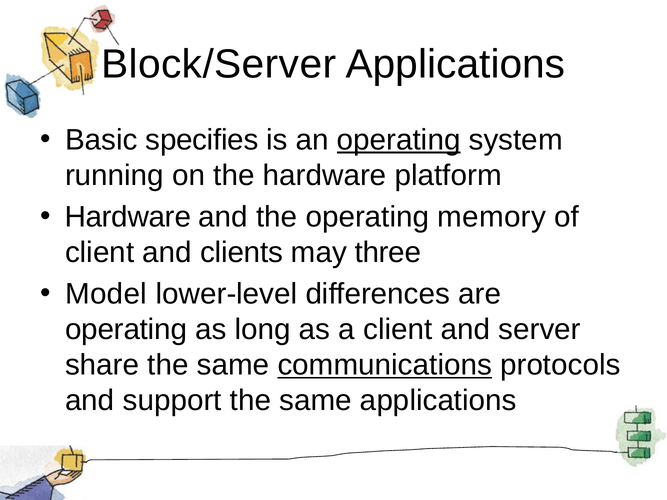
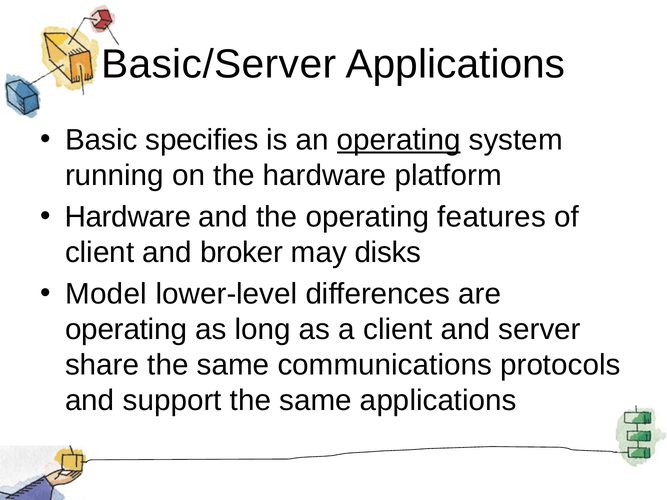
Block/Server: Block/Server -> Basic/Server (219, 65)
memory: memory -> features (492, 217)
clients: clients -> broker (242, 253)
three: three -> disks (388, 253)
communications underline: present -> none (385, 365)
